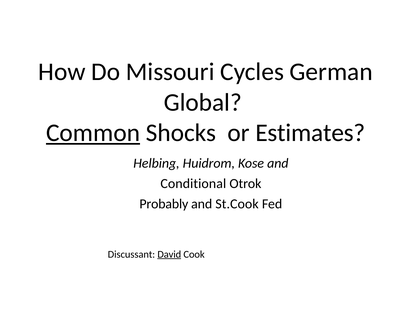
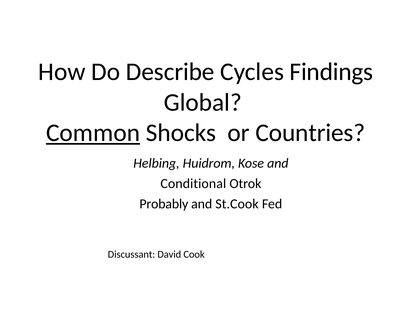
Missouri: Missouri -> Describe (170, 72)
German: German -> Findings (331, 72)
Estimates: Estimates -> Countries (310, 133)
David underline: present -> none (169, 255)
